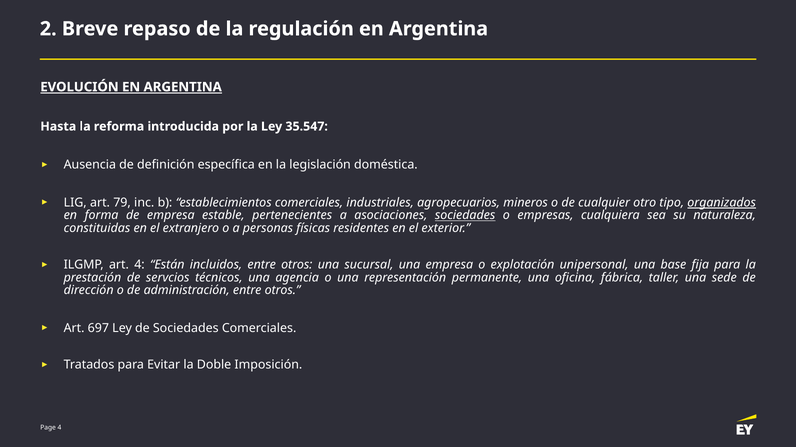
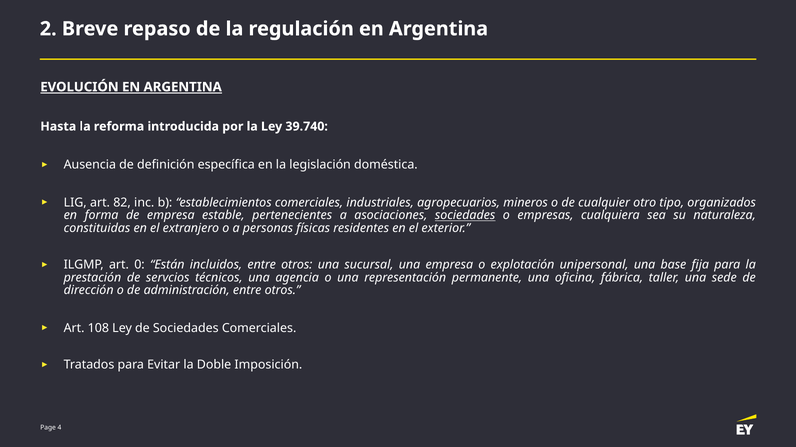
35.547: 35.547 -> 39.740 (307, 127)
79: 79 -> 82 (122, 203)
organizados underline: present -> none (722, 203)
art 4: 4 -> 0 (139, 265)
697: 697 -> 108 (98, 328)
